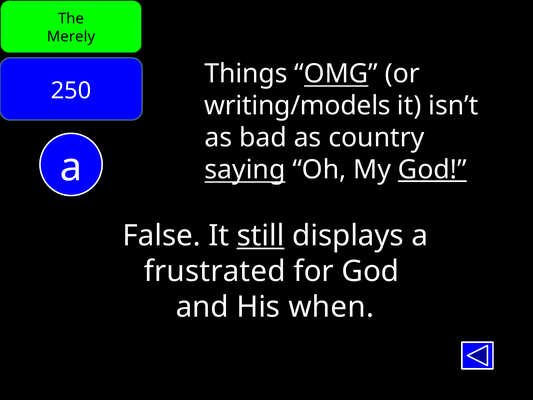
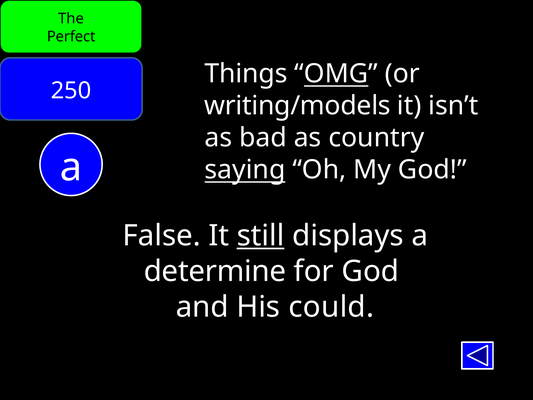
Merely: Merely -> Perfect (71, 37)
God underline: present -> none (432, 170)
frustrated: frustrated -> determine (215, 271)
when: when -> could (331, 307)
